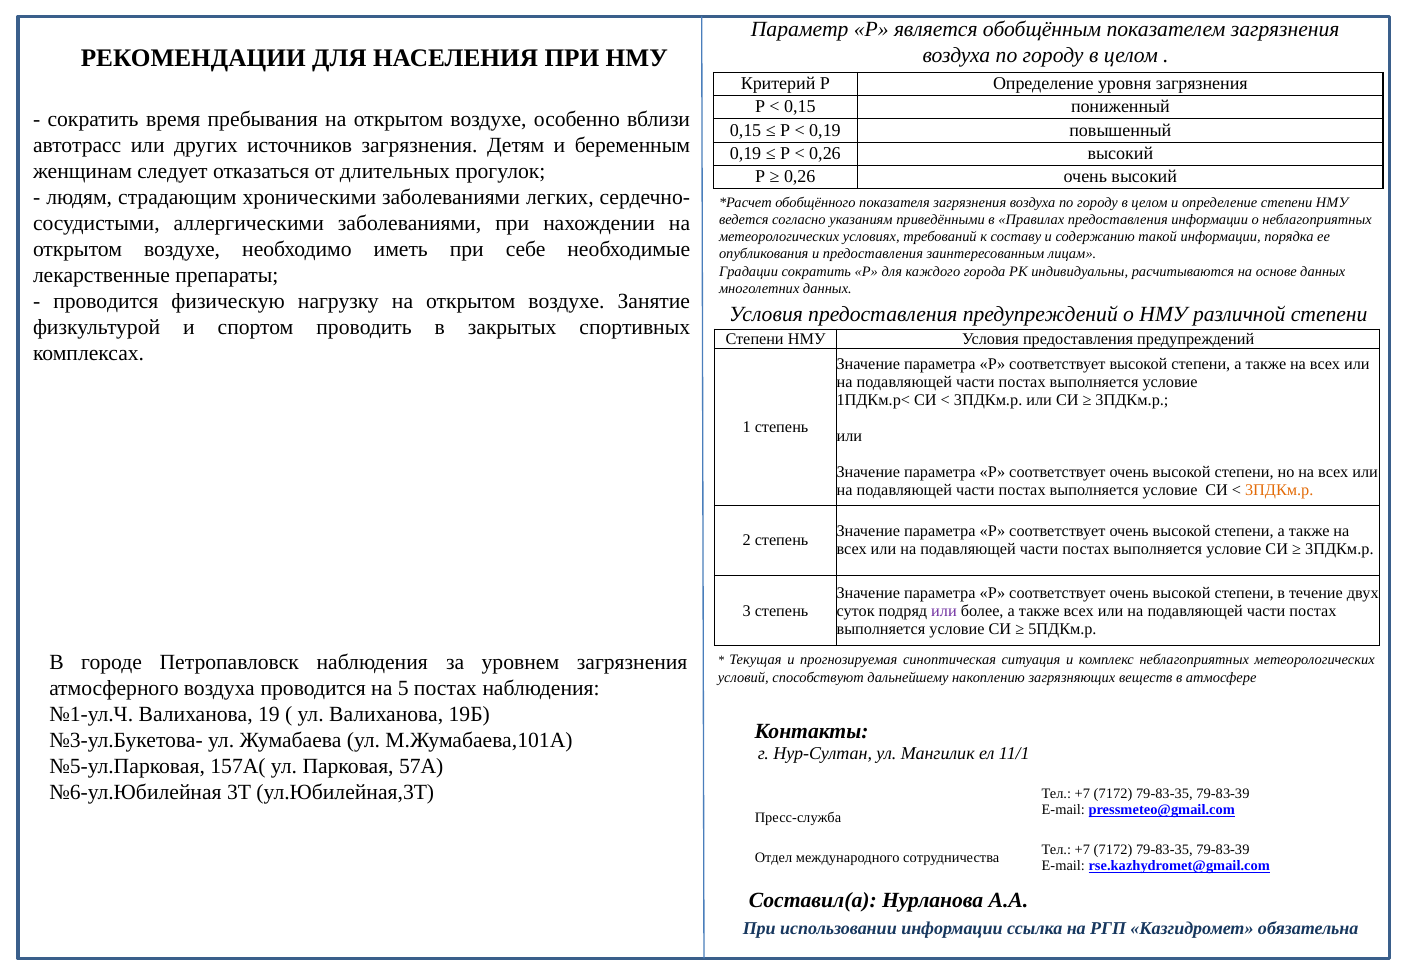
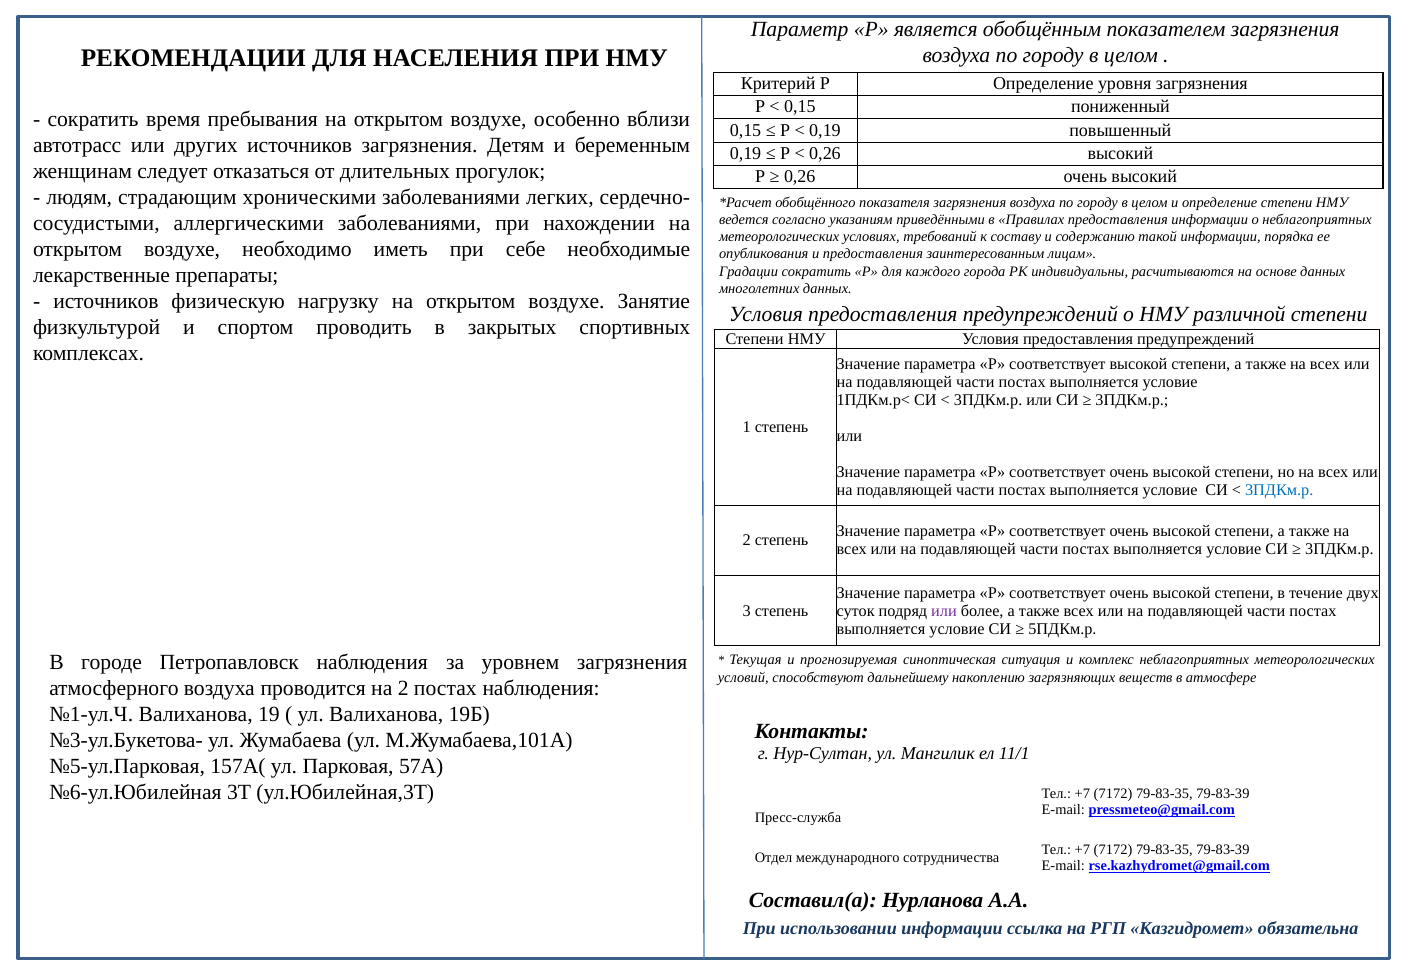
проводится: проводится -> источников (106, 301)
3ПДКм.р colour: orange -> blue (1279, 490)
на 5: 5 -> 2 (403, 688)
